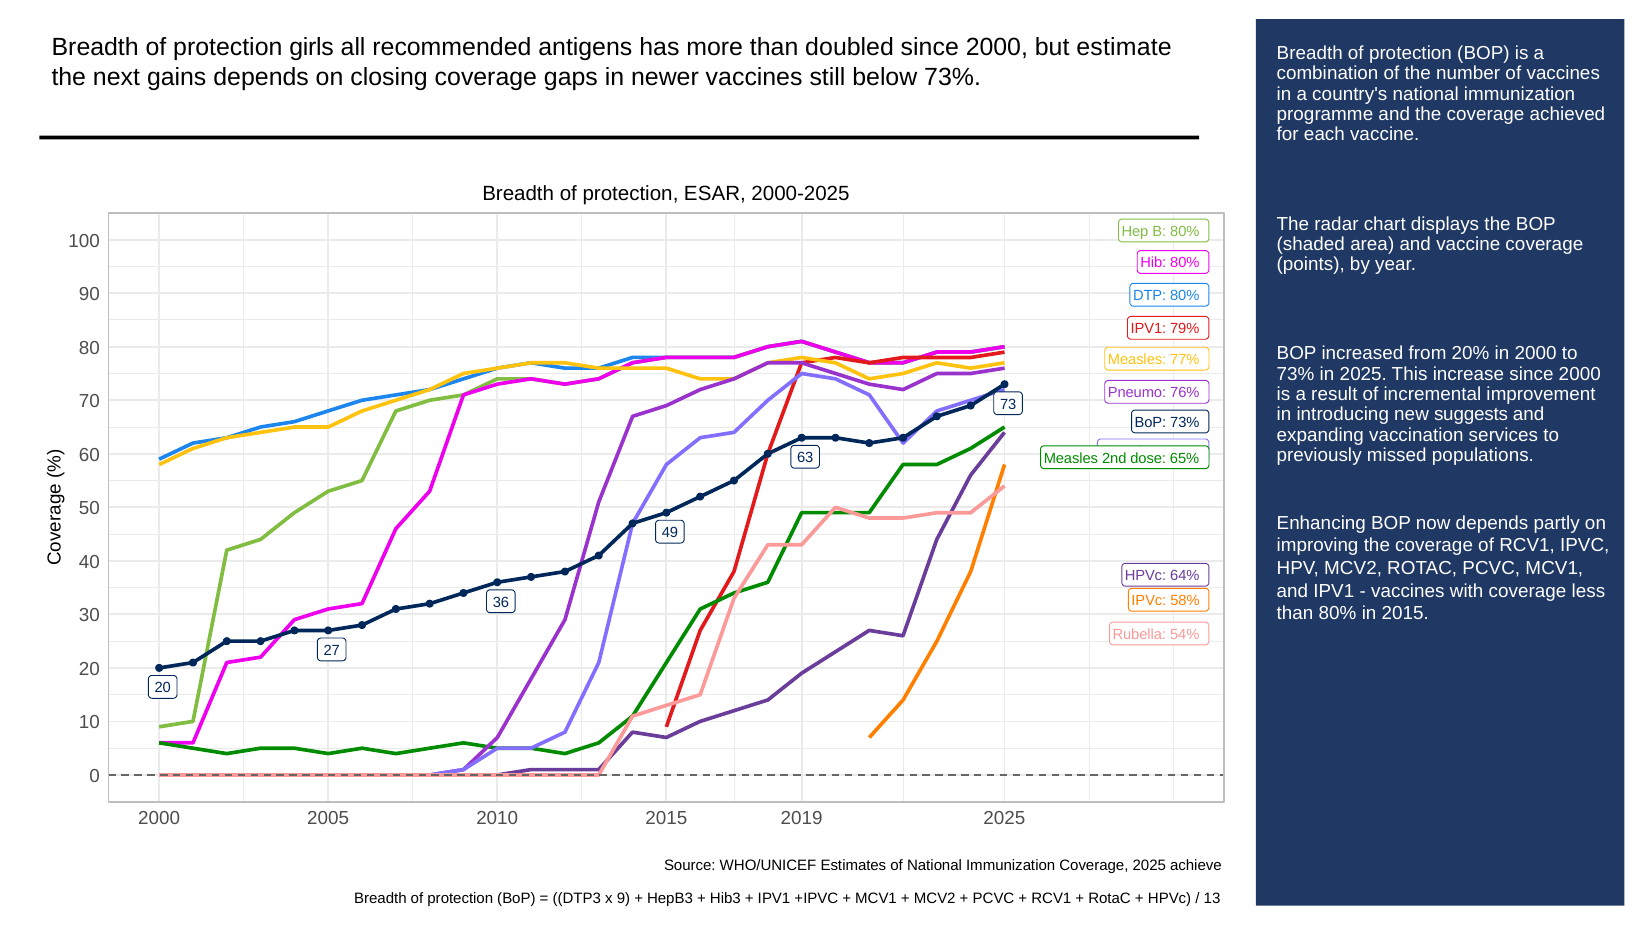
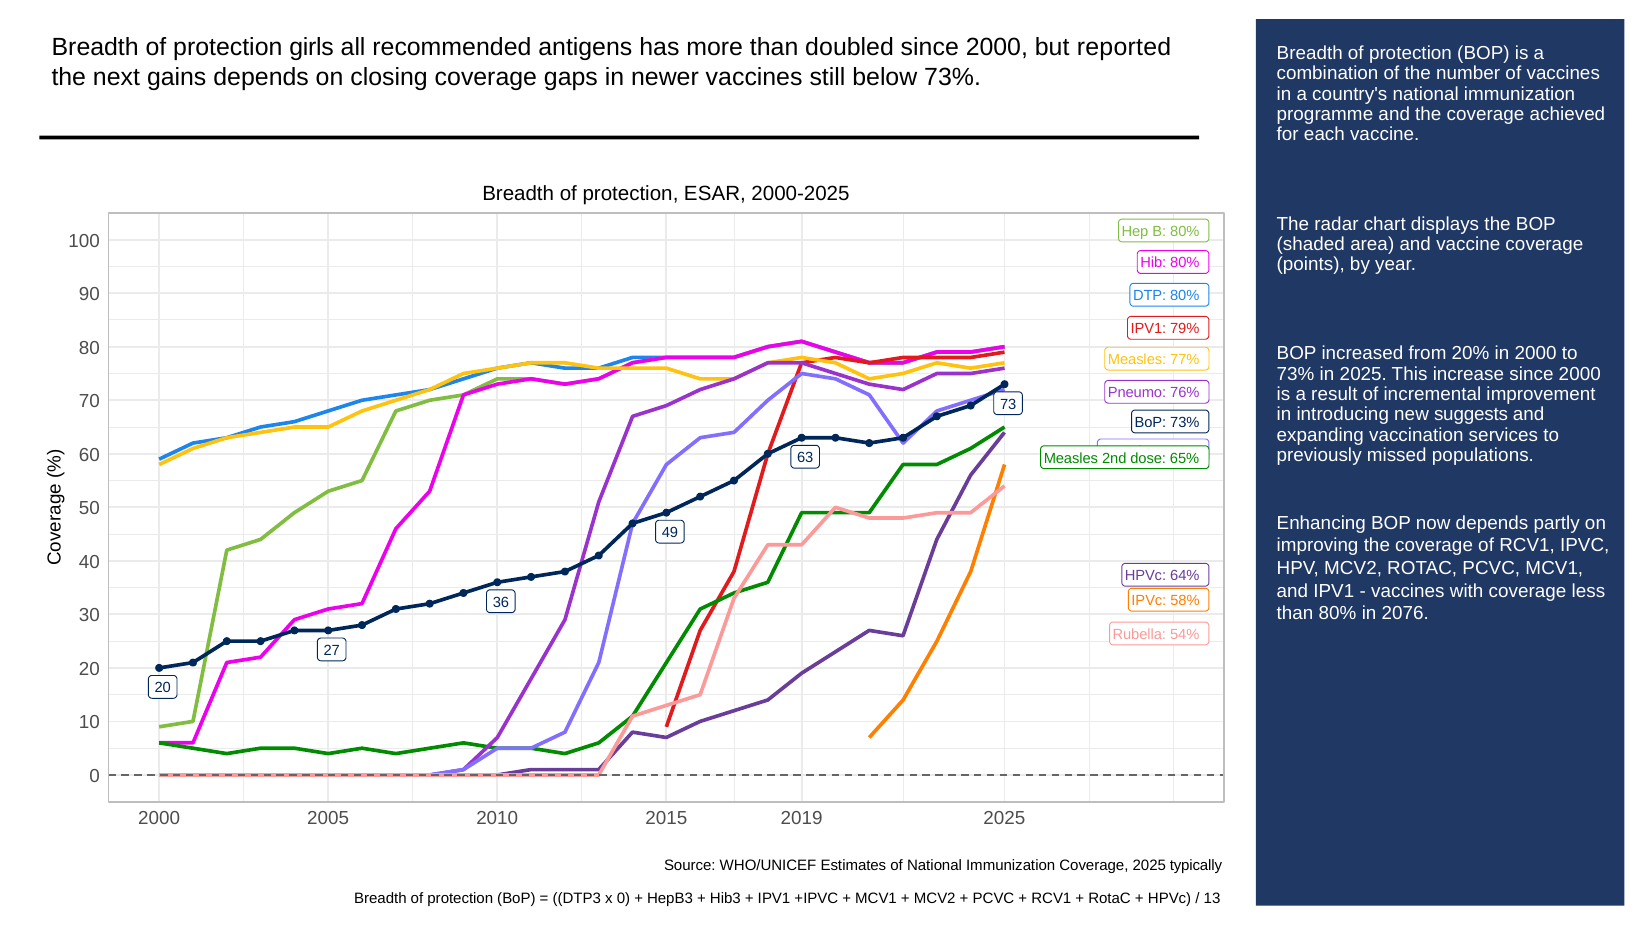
estimate: estimate -> reported (1124, 47)
in 2015: 2015 -> 2076 (1405, 614)
achieve: achieve -> typically (1196, 866)
x 9: 9 -> 0 (623, 898)
